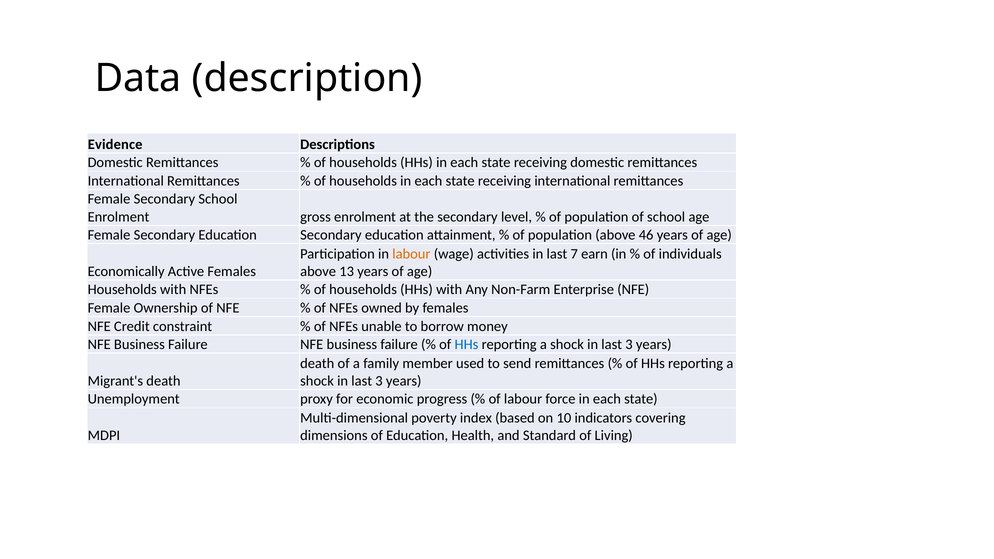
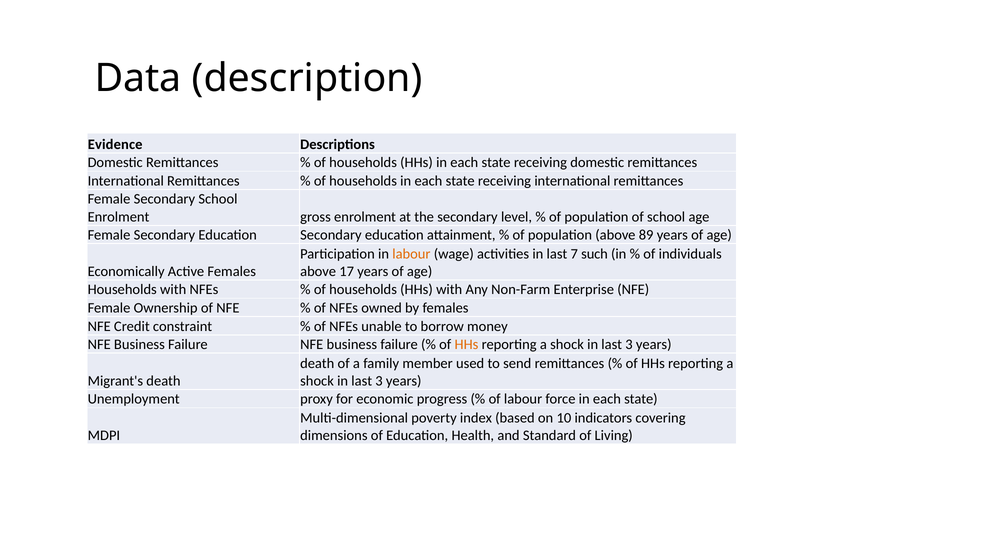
46: 46 -> 89 (646, 235)
earn: earn -> such (595, 254)
13: 13 -> 17 (347, 271)
HHs colour: blue -> orange (466, 345)
